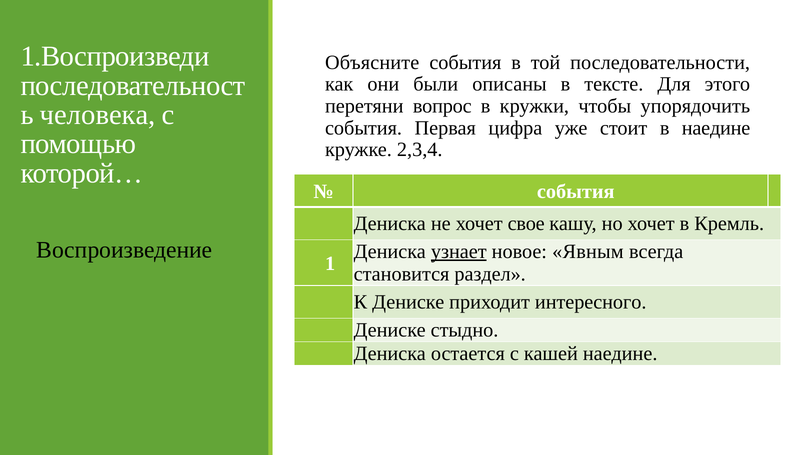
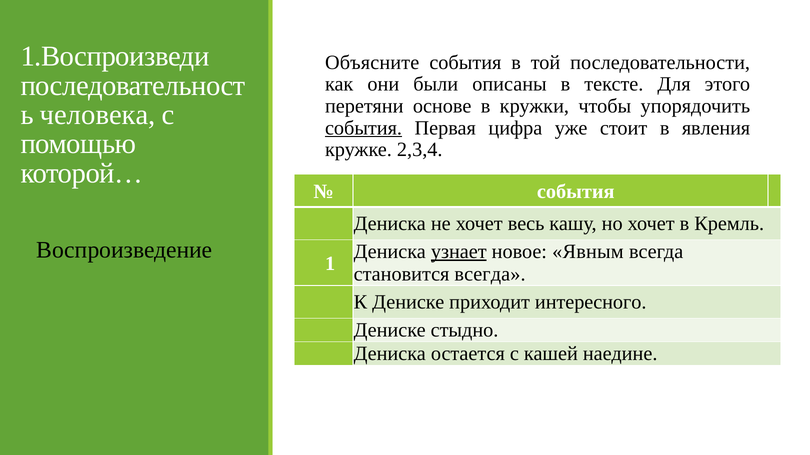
вопрос: вопрос -> основе (442, 106)
события underline: none -> present (364, 128)
в наедине: наедине -> явления (716, 128)
свое: свое -> весь (526, 224)
становится раздел: раздел -> всегда (490, 274)
